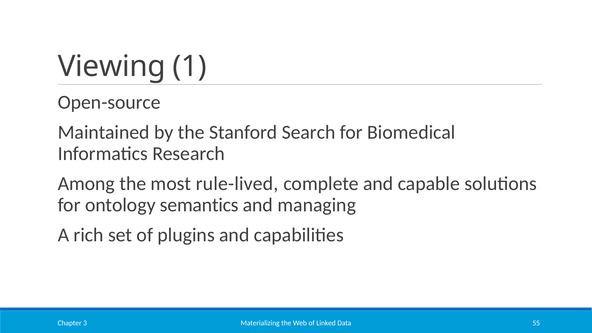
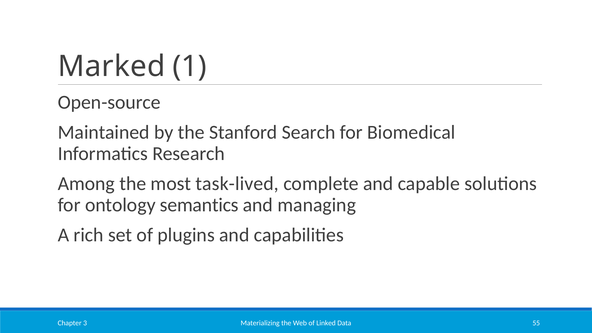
Viewing: Viewing -> Marked (112, 66)
rule-lived: rule-lived -> task-lived (237, 184)
